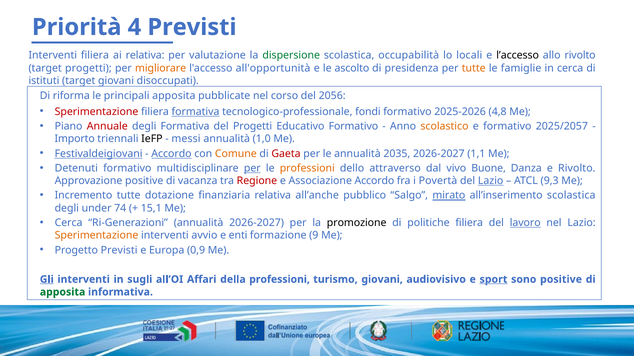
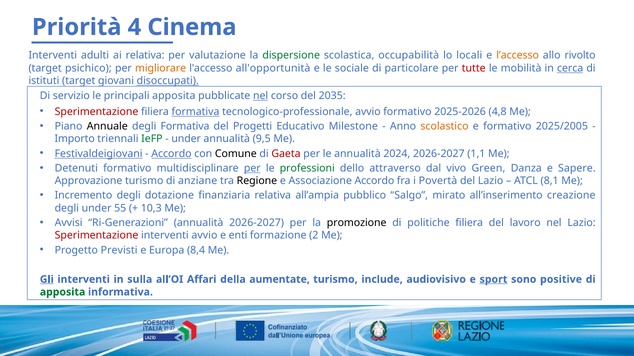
Previsti: Previsti -> Cinema (192, 27)
Interventi filiera: filiera -> adulti (95, 55)
l’accesso colour: black -> orange (518, 55)
target progetti: progetti -> psichico (88, 68)
ascolto: ascolto -> sociale (352, 68)
presidenza: presidenza -> particolare (412, 68)
tutte colour: orange -> red (474, 68)
famiglie: famiglie -> mobilità (521, 68)
cerca underline: none -> present (570, 68)
disoccupati underline: none -> present (168, 81)
riforma: riforma -> servizio (71, 96)
nel underline: none -> present (261, 96)
2056: 2056 -> 2035 (332, 96)
tecnologico-professionale fondi: fondi -> avvio (368, 112)
Annuale colour: red -> black (107, 126)
Educativo Formativo: Formativo -> Milestone (353, 126)
2025/2057: 2025/2057 -> 2025/2005 (562, 126)
IeFP colour: black -> green (152, 139)
messi: messi -> under (186, 139)
1,0: 1,0 -> 9,5 (262, 139)
Comune colour: orange -> black (236, 154)
2035: 2035 -> 2024 (397, 154)
professioni colour: orange -> green (307, 168)
Buone: Buone -> Green (488, 168)
e Rivolto: Rivolto -> Sapere (577, 168)
Approvazione positive: positive -> turismo (144, 181)
vacanza: vacanza -> anziane (198, 181)
Regione colour: red -> black (257, 181)
Lazio underline: present -> none (491, 181)
9,3: 9,3 -> 8,1 (550, 181)
Incremento tutte: tutte -> degli (129, 196)
all’anche: all’anche -> all’ampia (317, 196)
mirato underline: present -> none (449, 196)
all’inserimento scolastica: scolastica -> creazione (571, 196)
74: 74 -> 55 (120, 208)
15,1: 15,1 -> 10,3 (151, 208)
Cerca: Cerca -> Avvisi (69, 223)
lavoro underline: present -> none (525, 223)
Sperimentazione colour: orange -> red (97, 236)
9: 9 -> 2 (314, 236)
0,9: 0,9 -> 8,4 (196, 250)
sugli: sugli -> sulla (140, 280)
della professioni: professioni -> aumentate (280, 280)
turismo giovani: giovani -> include (382, 280)
